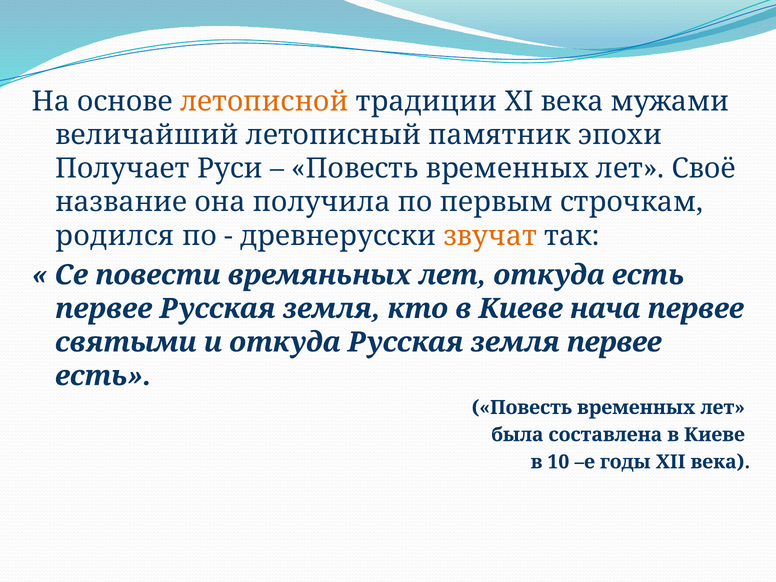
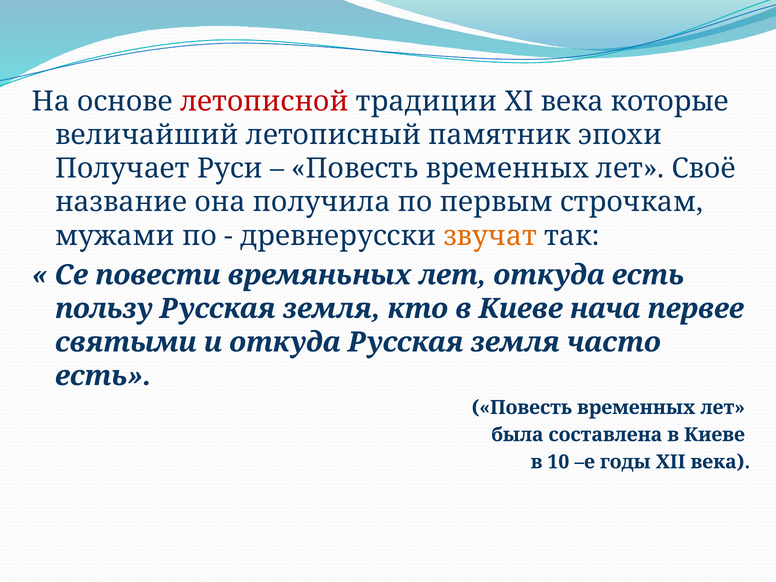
летописной colour: orange -> red (264, 101)
мужами: мужами -> которые (670, 101)
родился: родился -> мужами (115, 236)
первее: первее -> пользу (104, 309)
земля первее: первее -> часто (614, 342)
